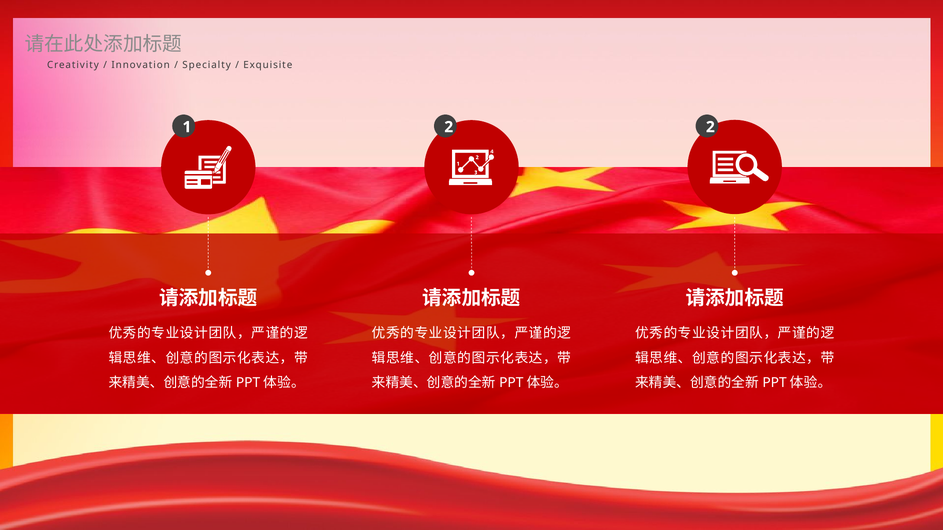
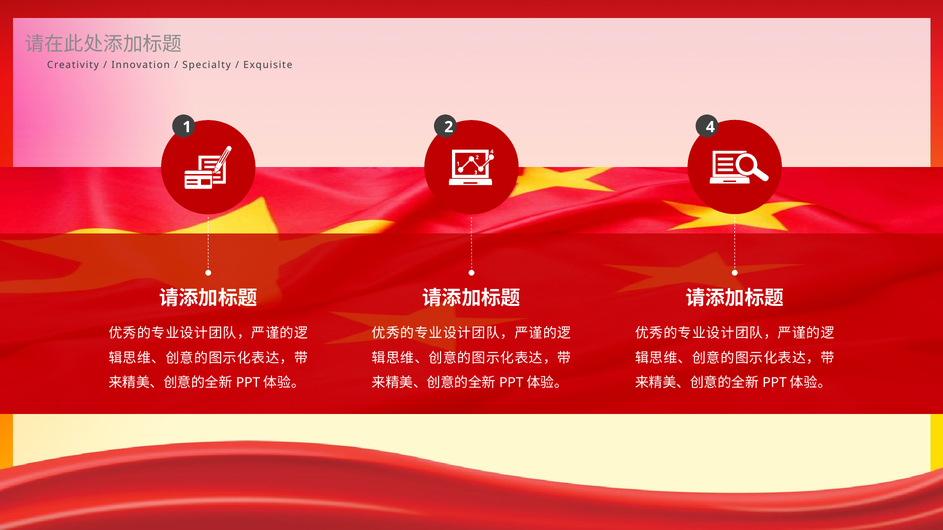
2 2: 2 -> 4 (710, 127)
